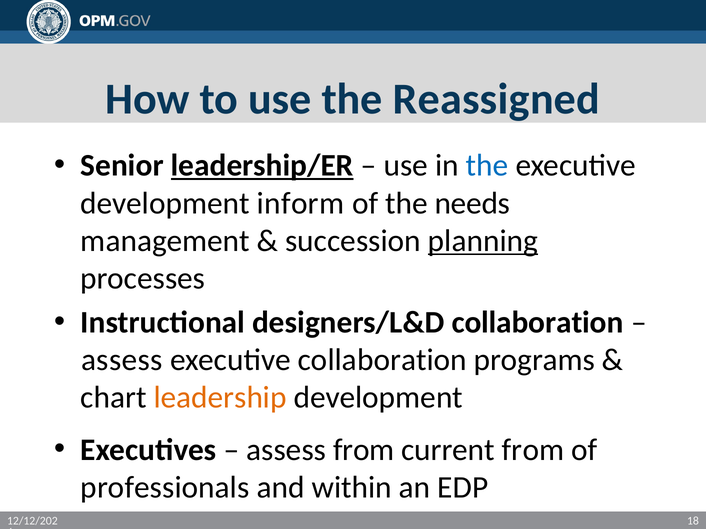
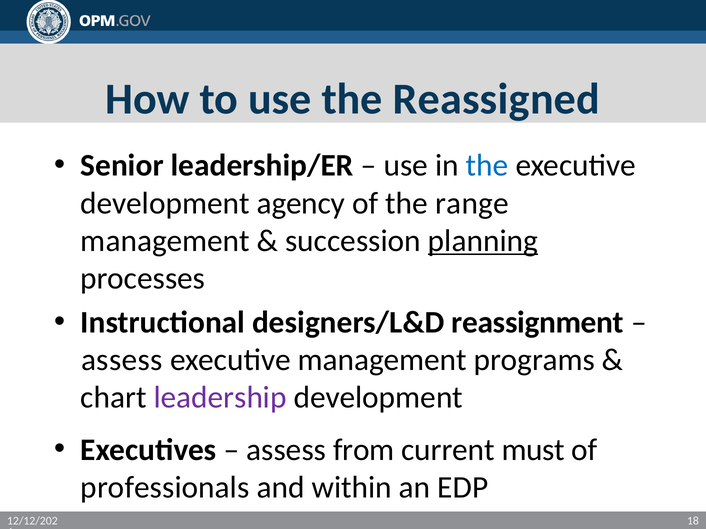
leadership/ER underline: present -> none (262, 166)
inform: inform -> agency (301, 203)
needs: needs -> range (472, 203)
designers/L&D collaboration: collaboration -> reassignment (538, 323)
executive collaboration: collaboration -> management (382, 360)
leadership colour: orange -> purple (220, 398)
current from: from -> must (533, 450)
